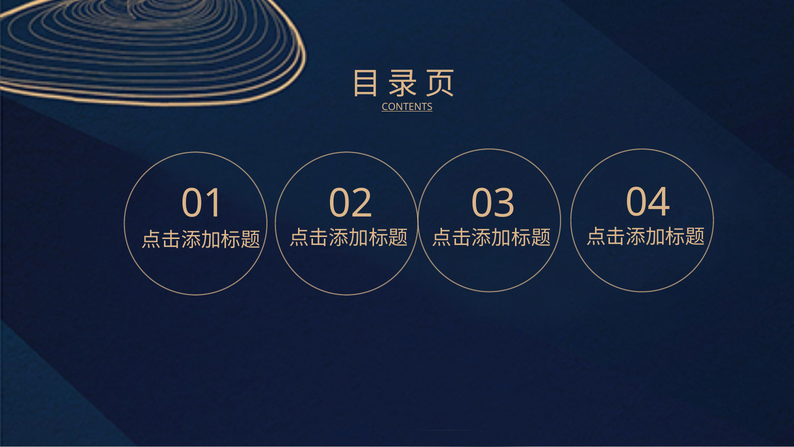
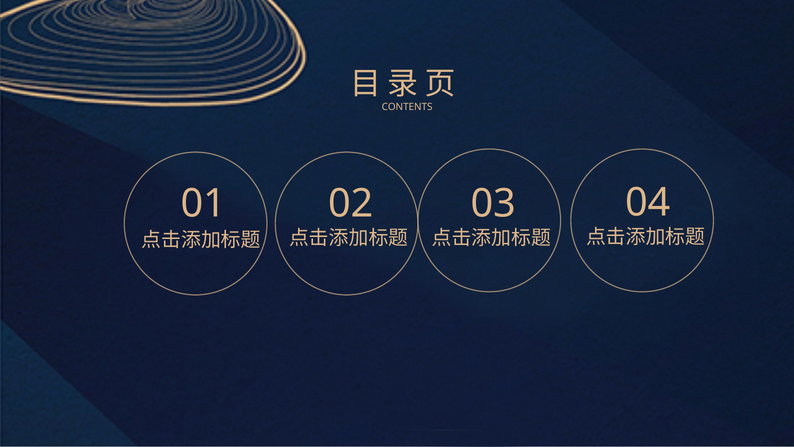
CONTENTS underline: present -> none (407, 107)
